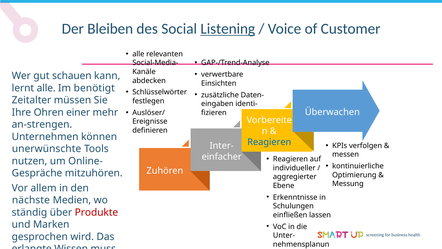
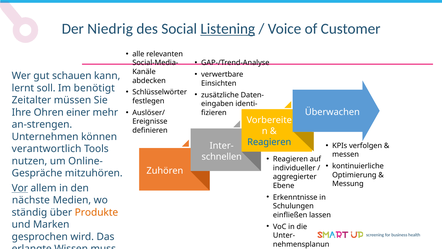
Bleiben: Bleiben -> Niedrig (110, 29)
lernt alle: alle -> soll (46, 88)
unerwünschte: unerwünschte -> verantwortlich (47, 149)
einfacher: einfacher -> schnellen (222, 156)
Vor underline: none -> present (20, 188)
Produkte colour: red -> orange (96, 212)
